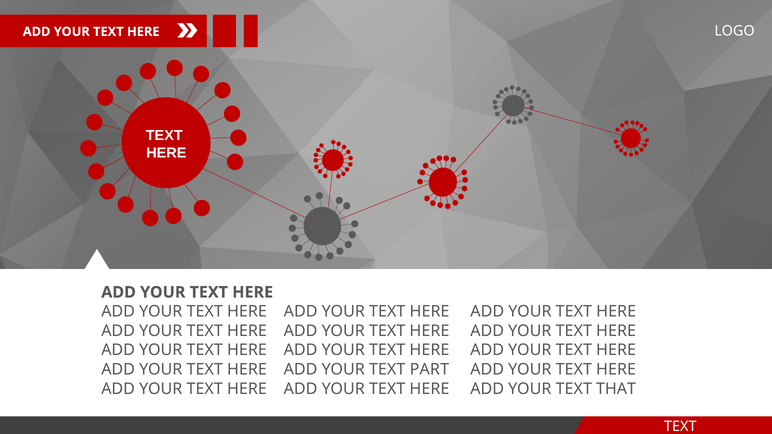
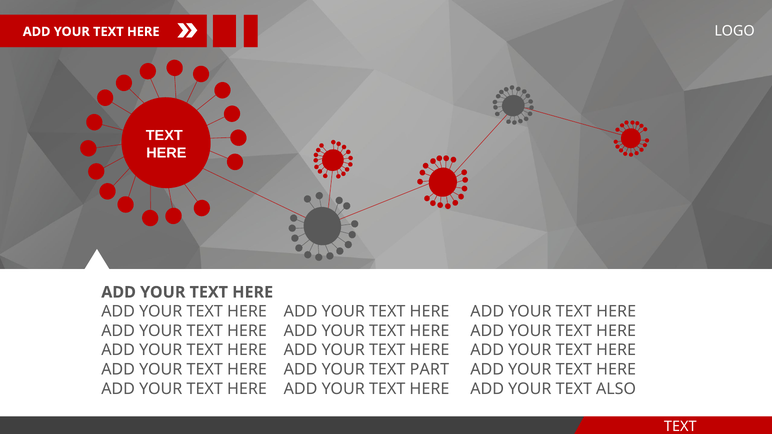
THAT: THAT -> ALSO (616, 389)
